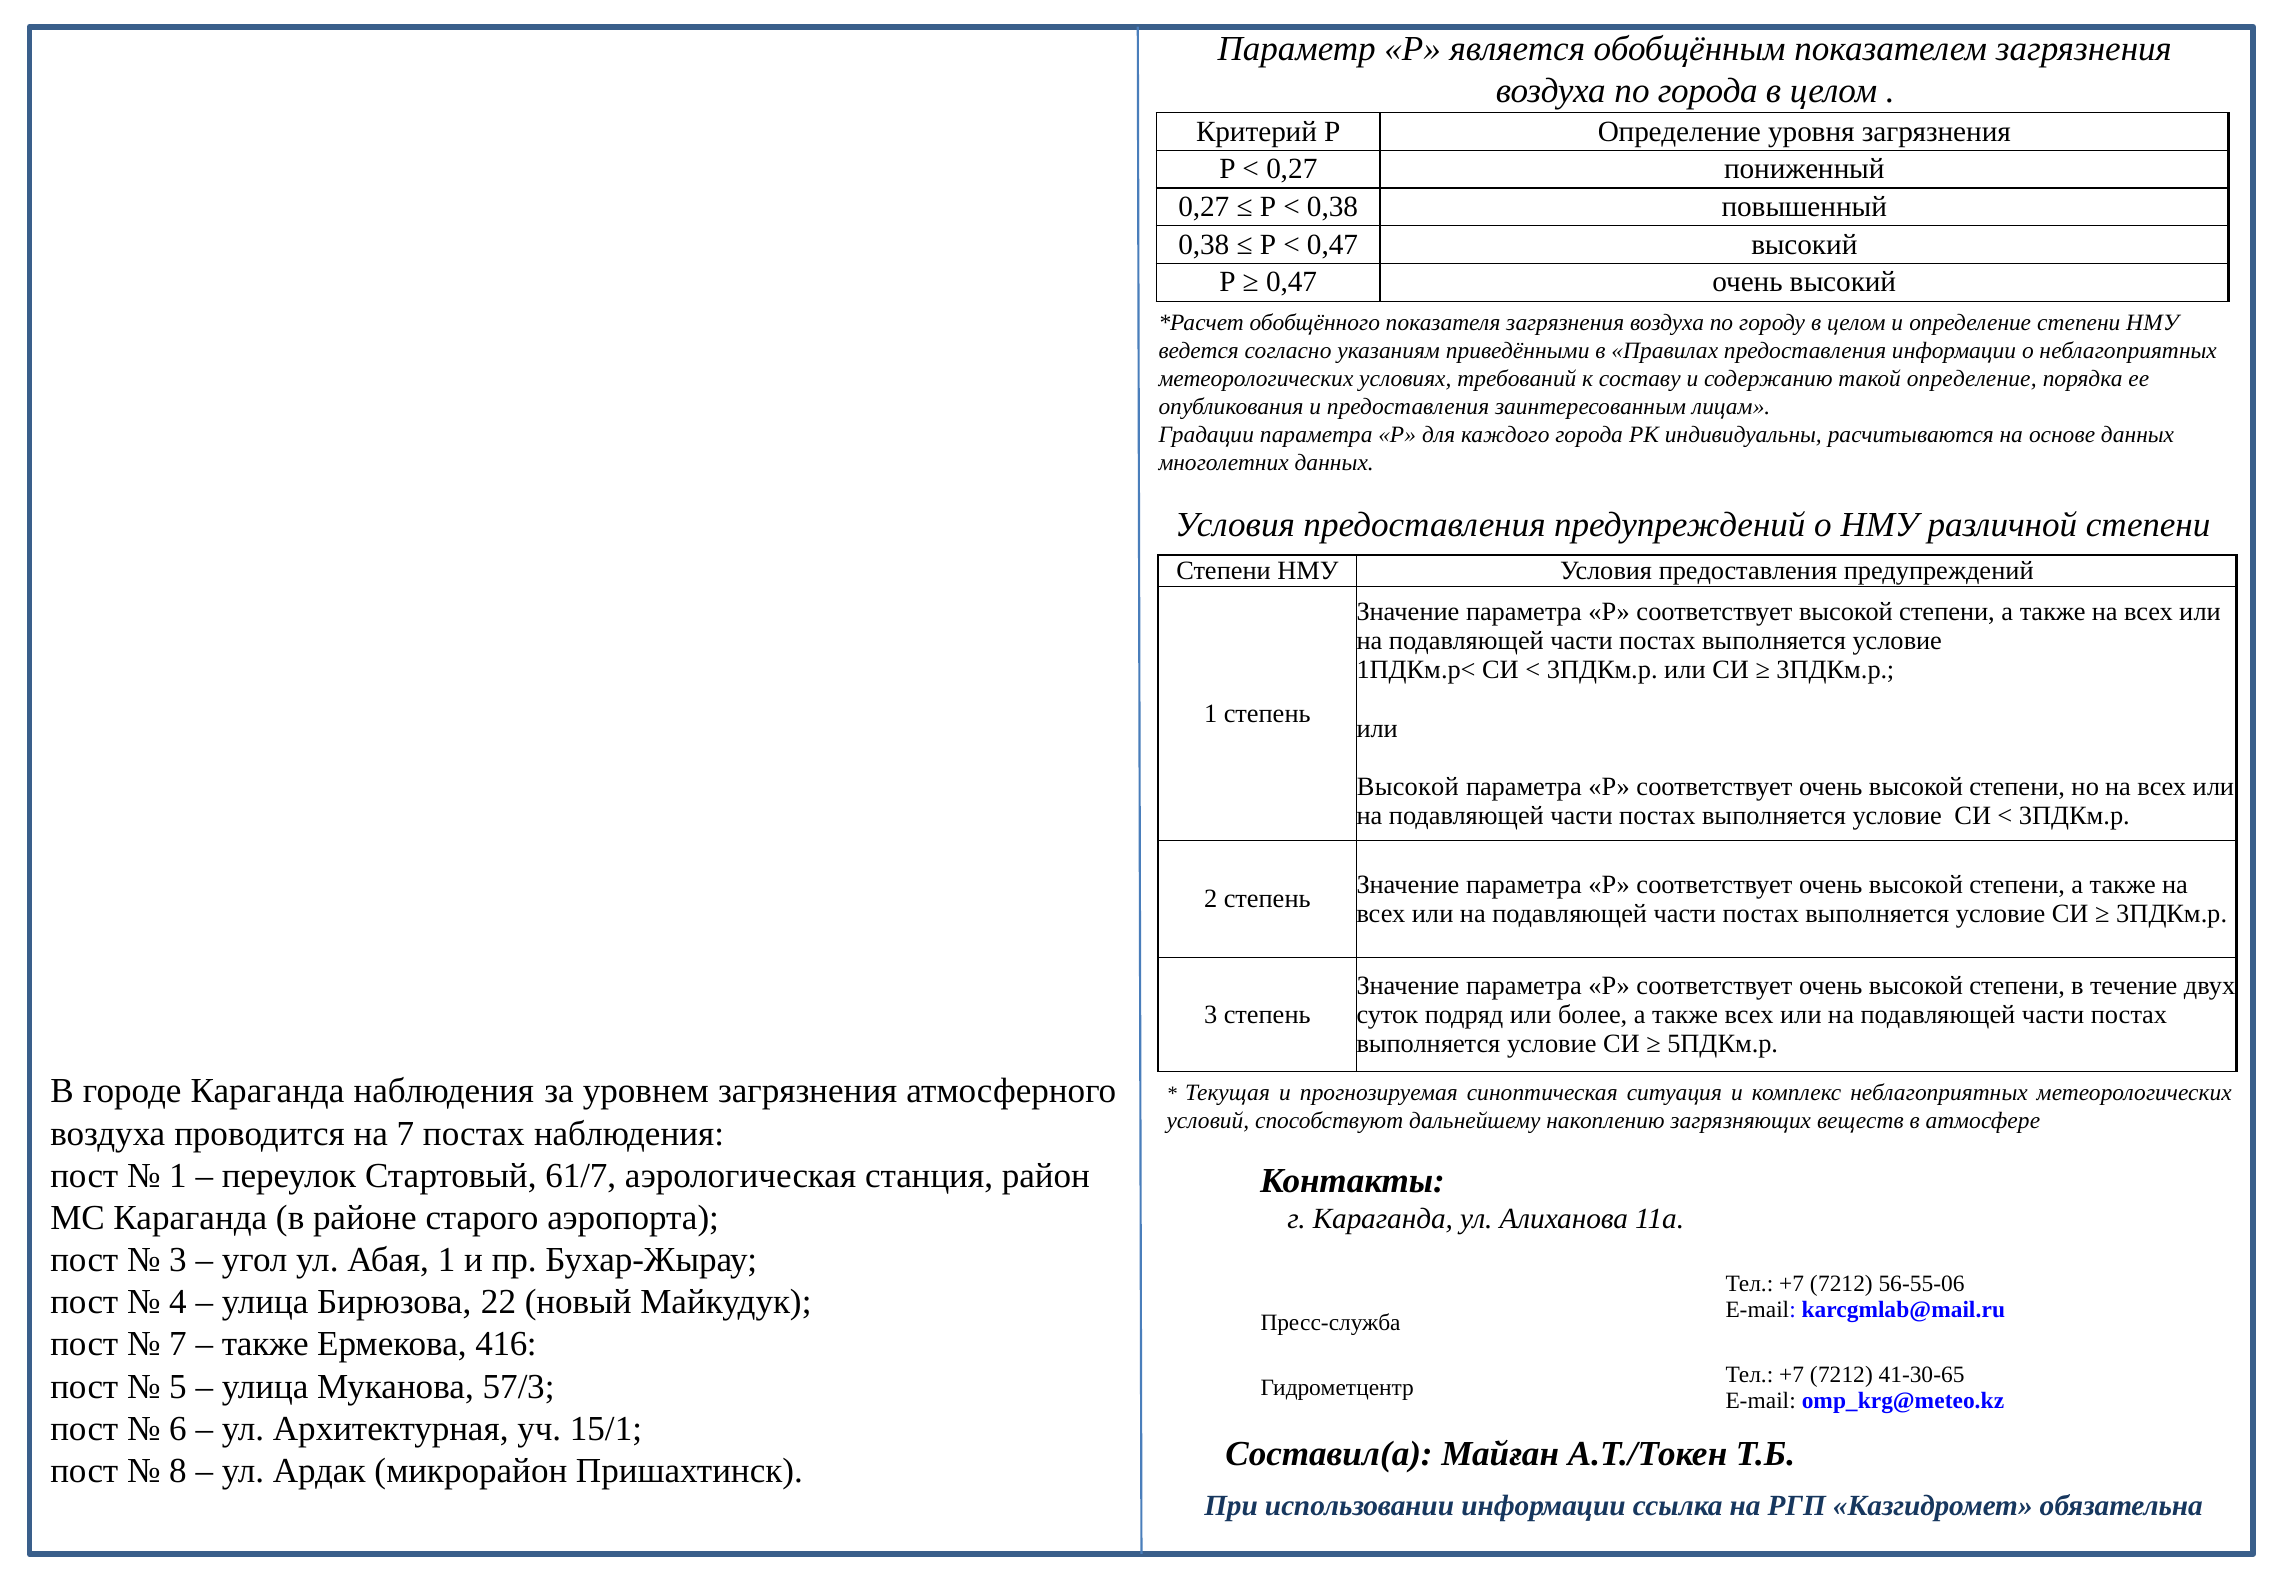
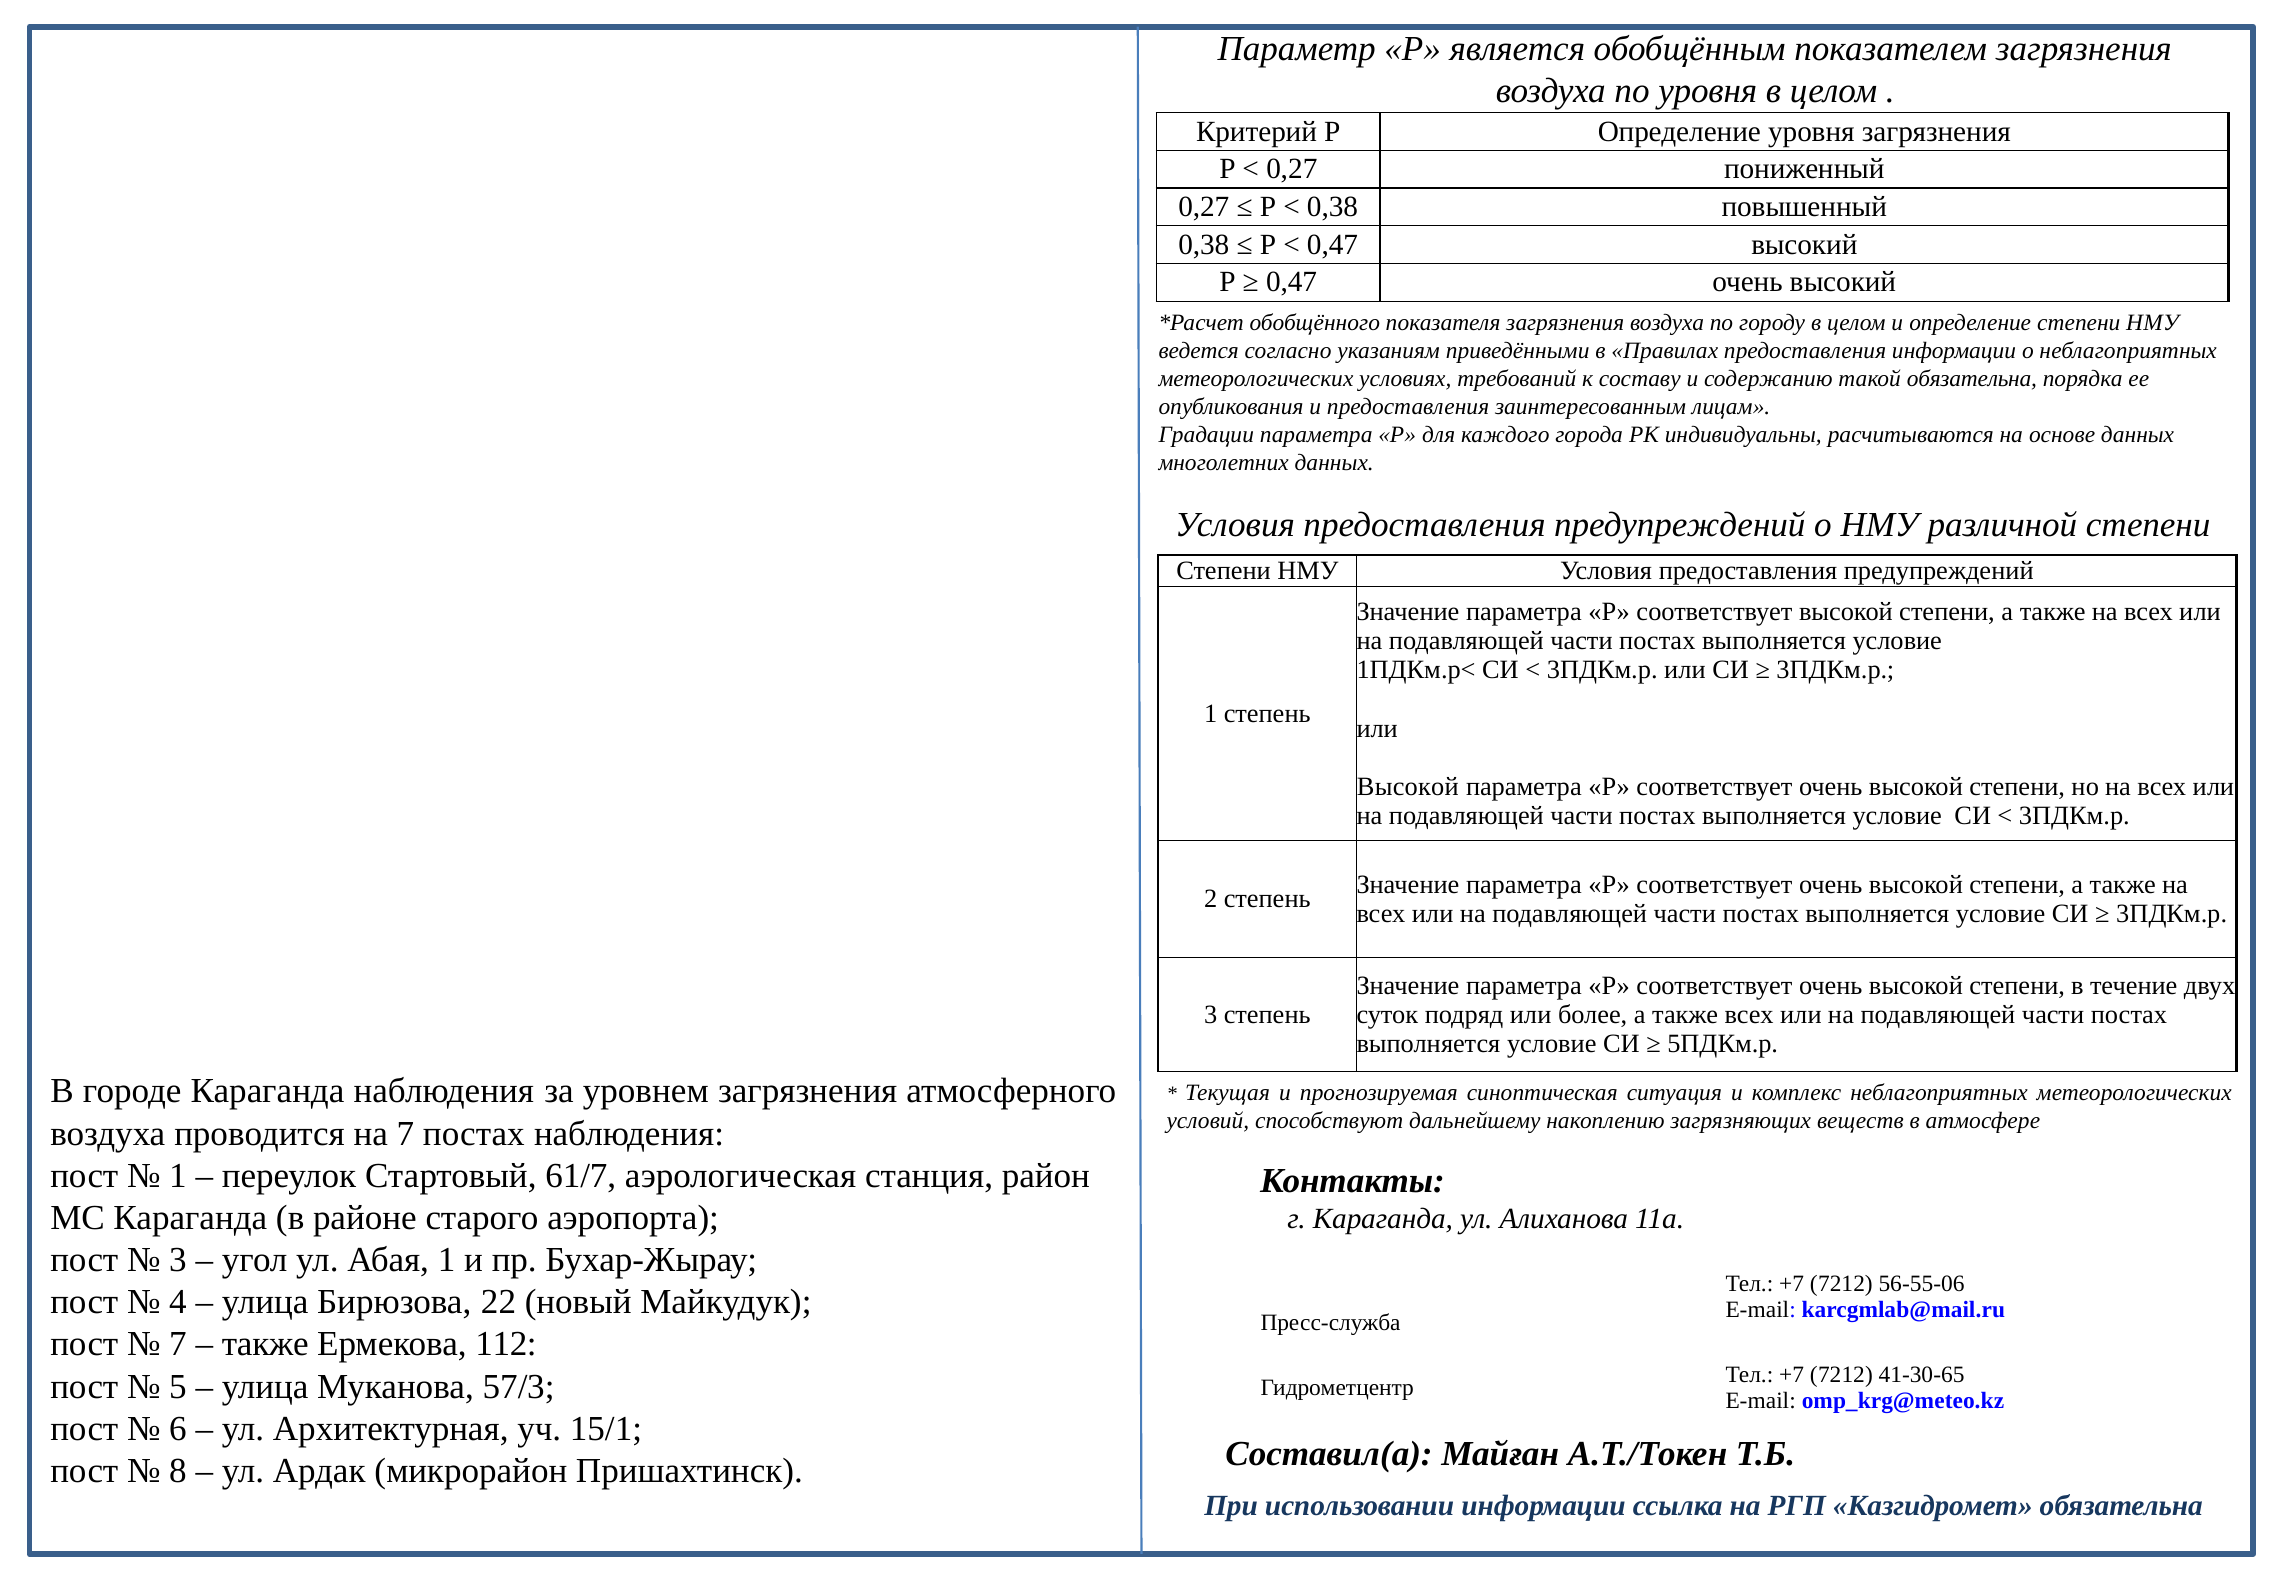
по города: города -> уровня (1708, 91)
такой определение: определение -> обязательна (1972, 379)
416: 416 -> 112 (506, 1344)
